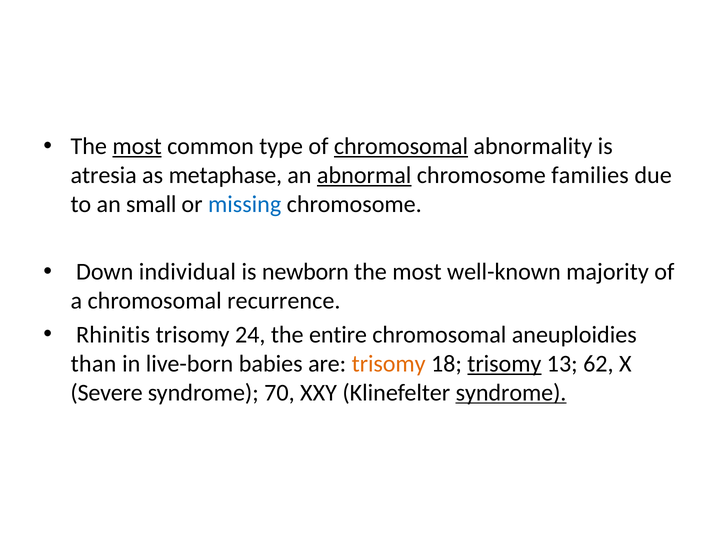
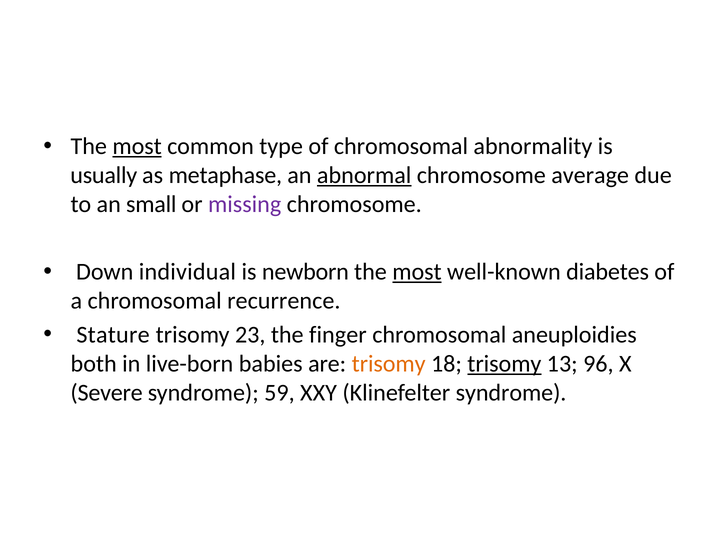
chromosomal underline: present -> none (401, 146)
atresia: atresia -> usually (104, 175)
families: families -> average (590, 175)
missing colour: blue -> purple (245, 204)
most underline: none -> present (417, 272)
majority: majority -> diabetes (608, 272)
Rhinitis: Rhinitis -> Stature (113, 335)
24: 24 -> 23 (250, 335)
entire: entire -> finger (338, 335)
than: than -> both (94, 364)
62: 62 -> 96 (598, 364)
70: 70 -> 59 (279, 393)
syndrome underline: present -> none (511, 393)
